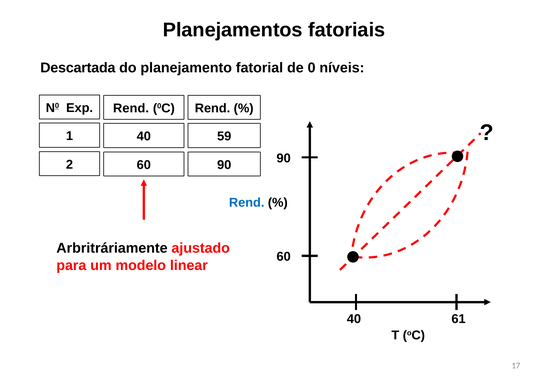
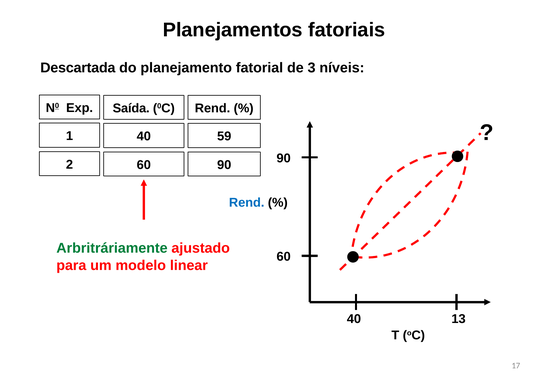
0: 0 -> 3 (312, 68)
Rend: Rend -> Saída (131, 108)
Arbritráriamente colour: black -> green (112, 248)
61: 61 -> 13 (459, 319)
